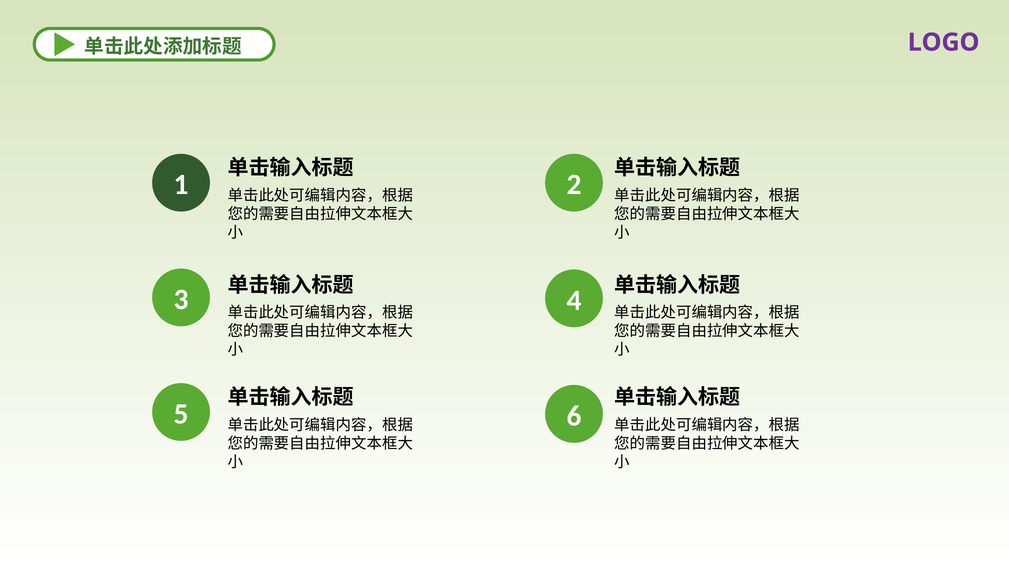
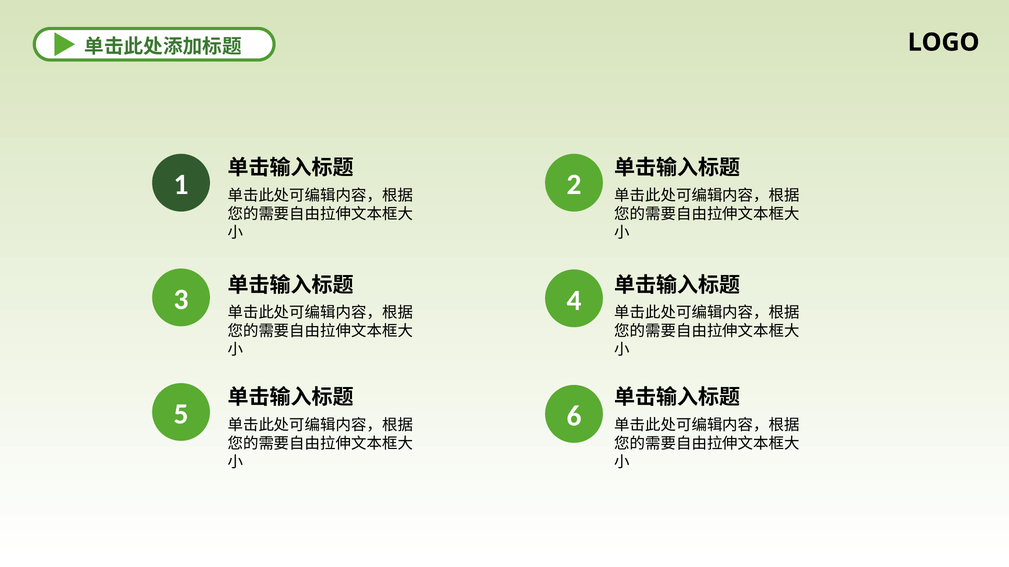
LOGO colour: purple -> black (944, 42)
